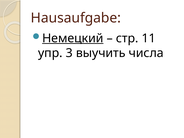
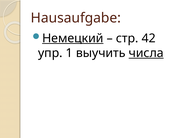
11: 11 -> 42 (149, 38)
3: 3 -> 1 (69, 53)
числа underline: none -> present (146, 53)
